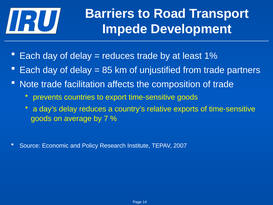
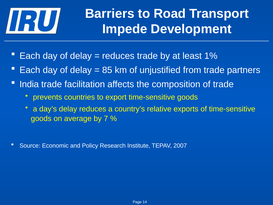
Note: Note -> India (29, 84)
